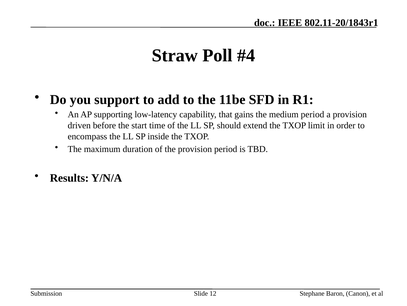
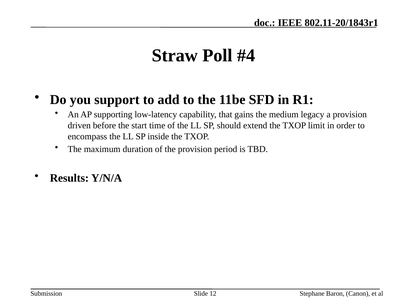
medium period: period -> legacy (313, 114)
